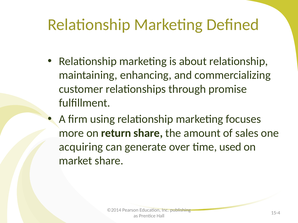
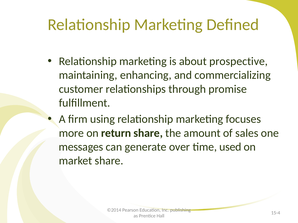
about relationship: relationship -> prospective (239, 61)
acquiring: acquiring -> messages (81, 147)
